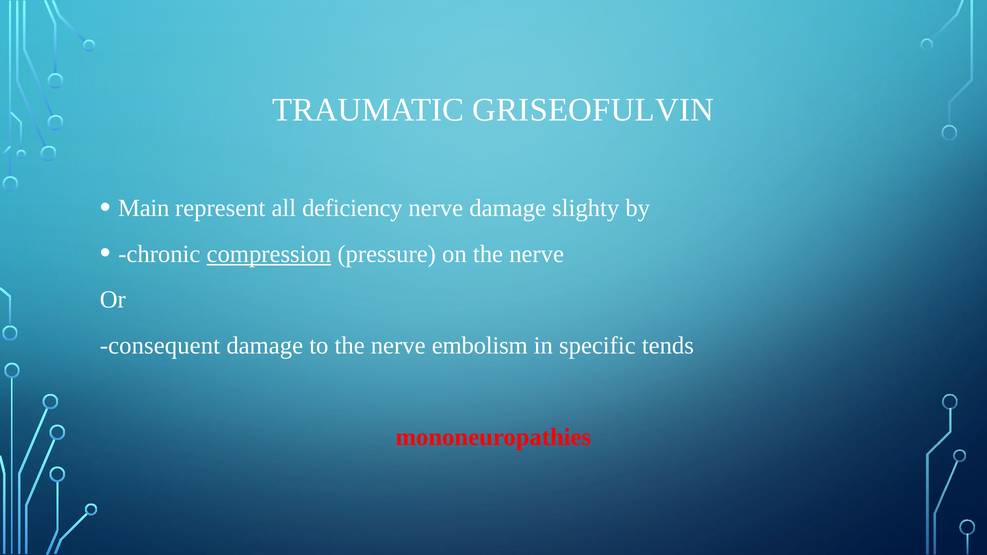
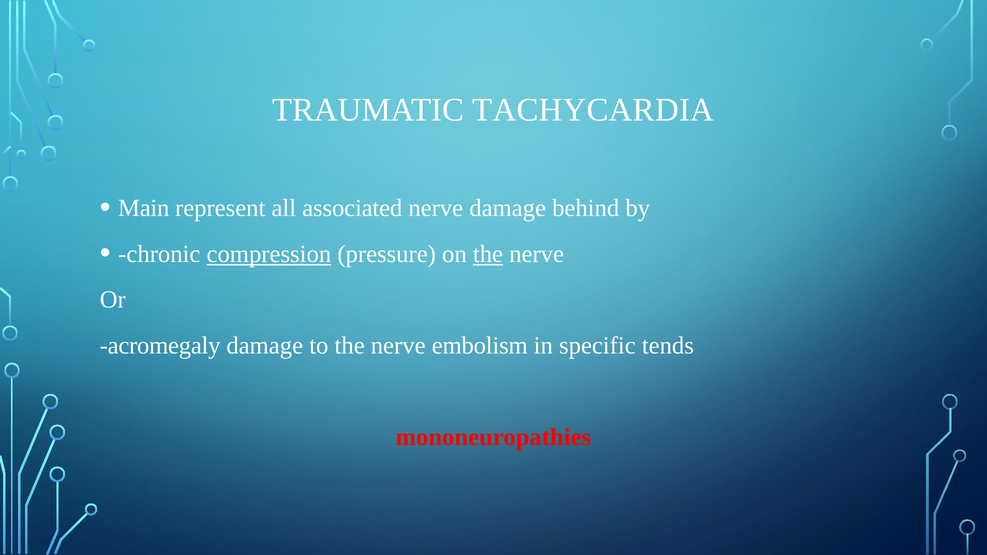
GRISEOFULVIN: GRISEOFULVIN -> TACHYCARDIA (593, 110)
deficiency: deficiency -> associated (352, 208)
slighty: slighty -> behind (586, 208)
the underline: none -> present (488, 254)
consequent: consequent -> acromegaly (160, 346)
